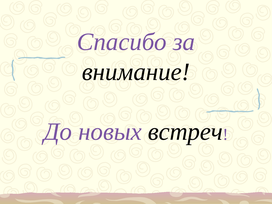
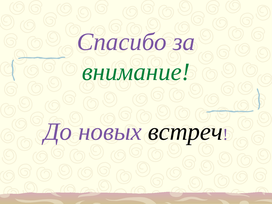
внимание colour: black -> green (136, 72)
